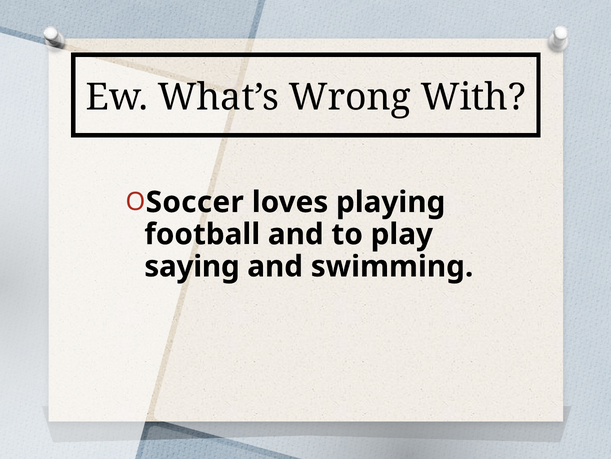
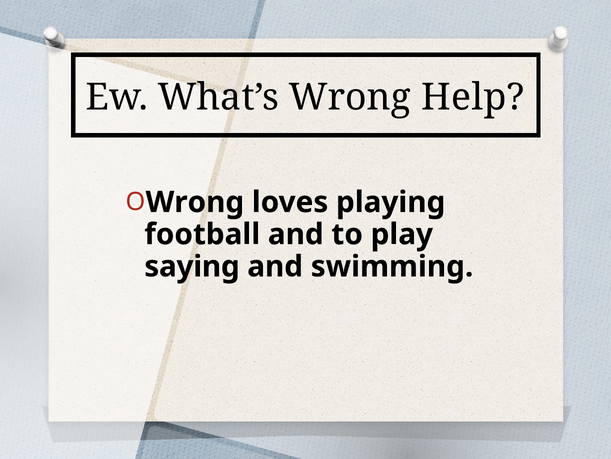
With: With -> Help (473, 97)
Soccer: Soccer -> Wrong (195, 202)
